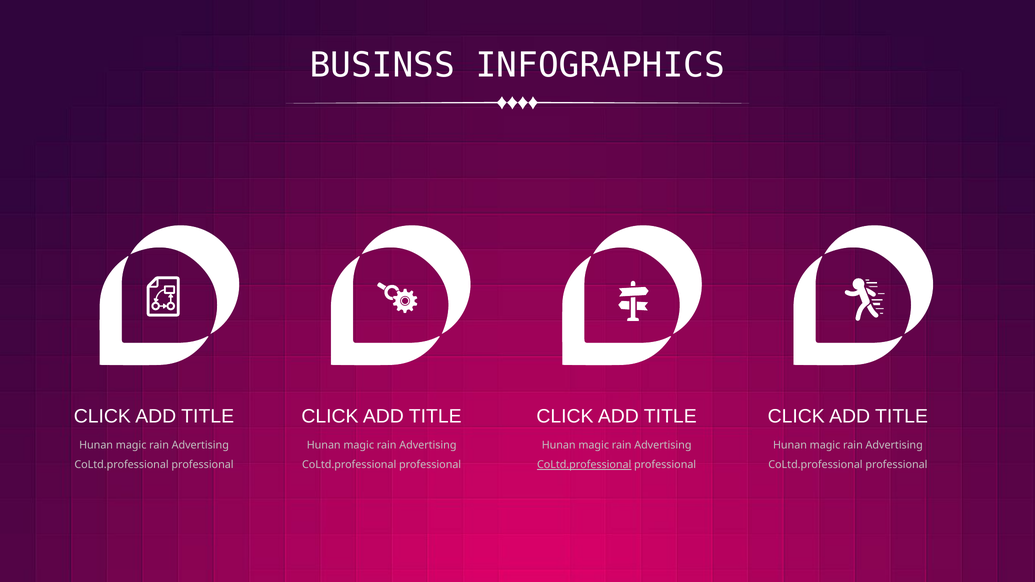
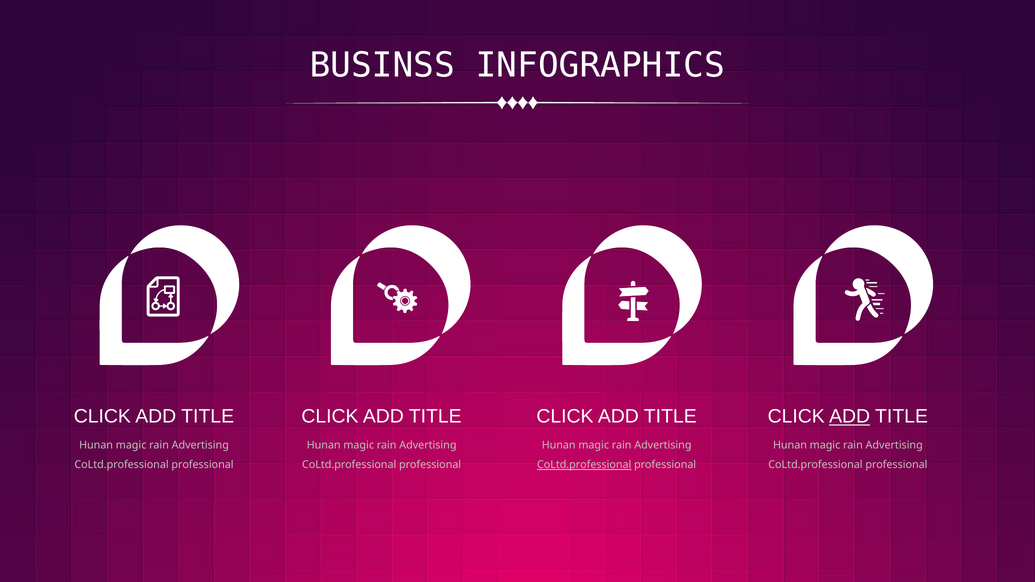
ADD underline: none -> present (850, 417)
